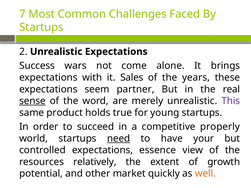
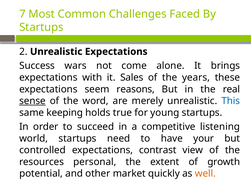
partner: partner -> reasons (136, 89)
This colour: purple -> blue (231, 101)
product: product -> keeping (65, 113)
properly: properly -> listening (220, 127)
need underline: present -> none (119, 139)
essence: essence -> contrast (158, 150)
relatively: relatively -> personal (95, 162)
